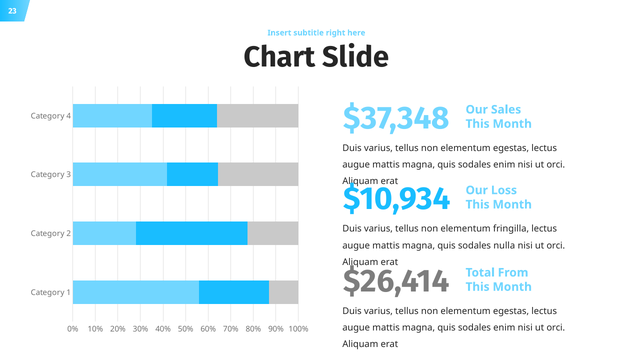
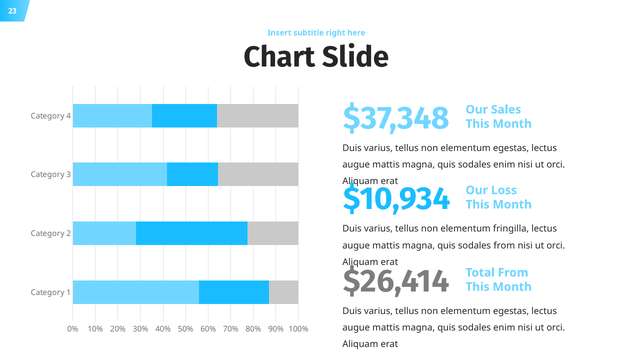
sodales nulla: nulla -> from (504, 246)
